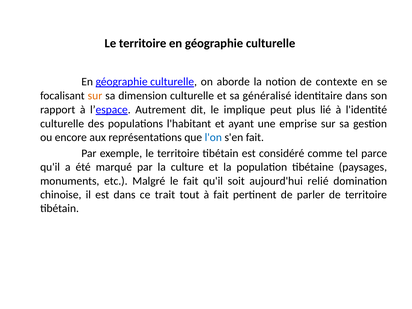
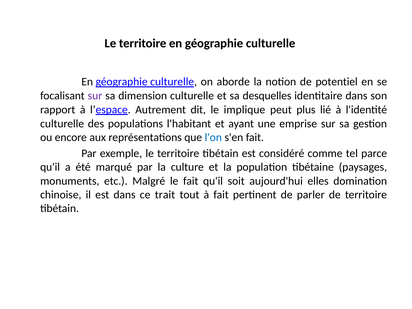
contexte: contexte -> potentiel (337, 82)
sur colour: orange -> purple (95, 96)
généralisé: généralisé -> desquelles (267, 96)
relié: relié -> elles (318, 181)
